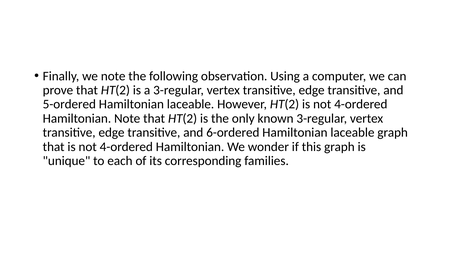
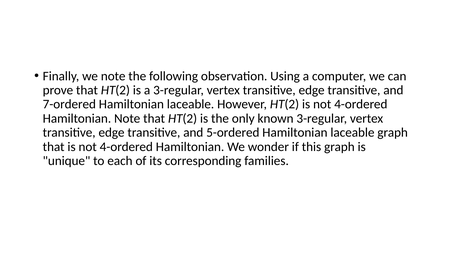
5-ordered: 5-ordered -> 7-ordered (69, 104)
6-ordered: 6-ordered -> 5-ordered (233, 133)
